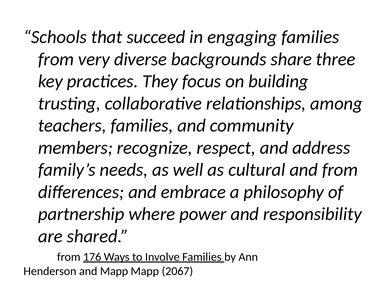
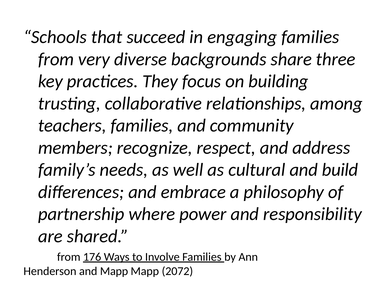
and from: from -> build (340, 170)
2067: 2067 -> 2072 (177, 271)
